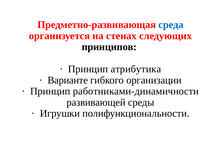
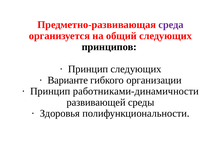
среда colour: blue -> purple (171, 25)
стенах: стенах -> общий (121, 36)
Принцип атрибутика: атрибутика -> следующих (136, 69)
Игрушки: Игрушки -> Здоровья (60, 113)
